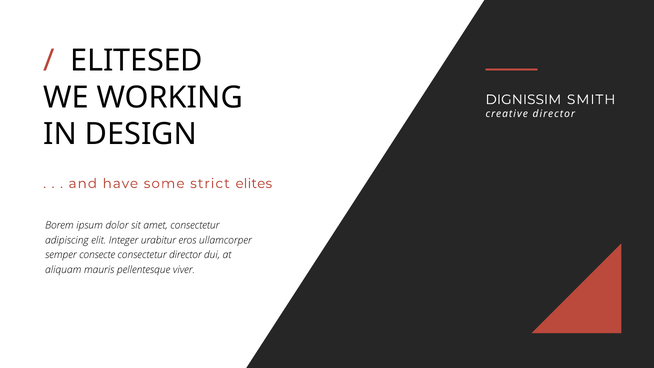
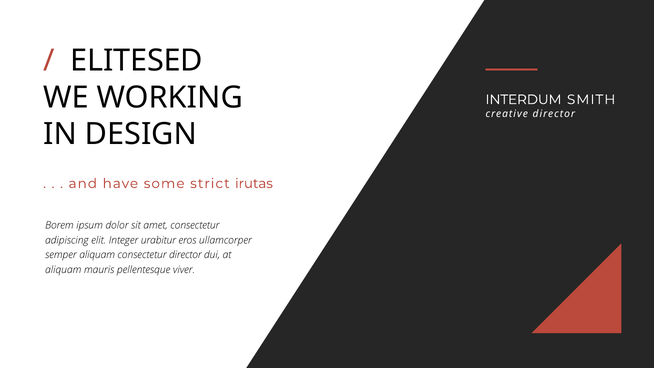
DIGNISSIM: DIGNISSIM -> INTERDUM (524, 100)
elites: elites -> irutas (254, 184)
semper consecte: consecte -> aliquam (97, 255)
